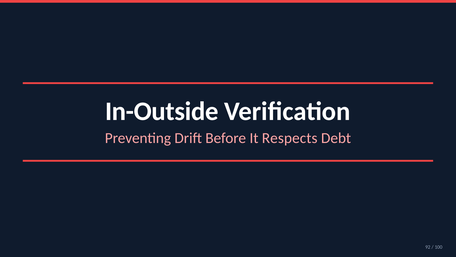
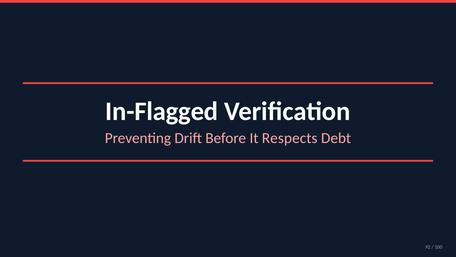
In-Outside: In-Outside -> In-Flagged (162, 111)
